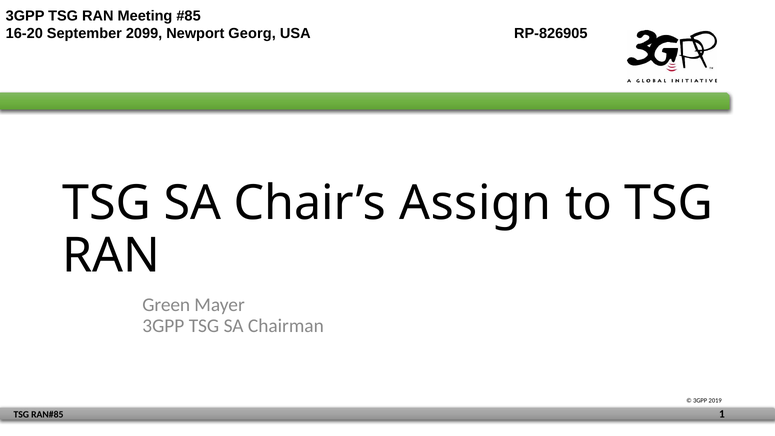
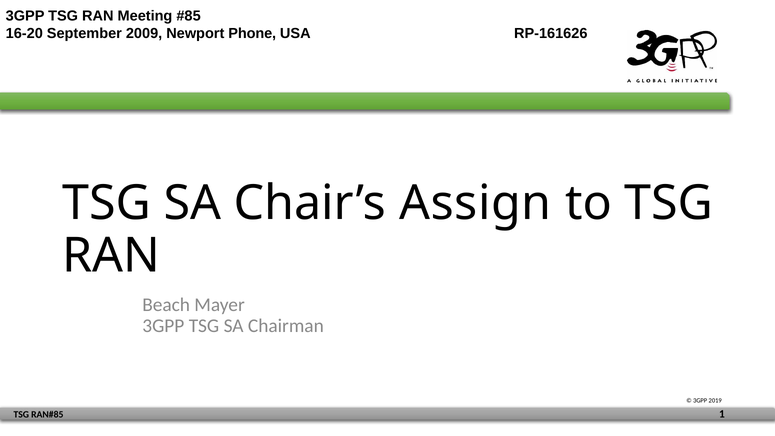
2099: 2099 -> 2009 (144, 34)
Georg: Georg -> Phone (252, 34)
RP-826905: RP-826905 -> RP-161626 (551, 34)
Green: Green -> Beach (166, 305)
